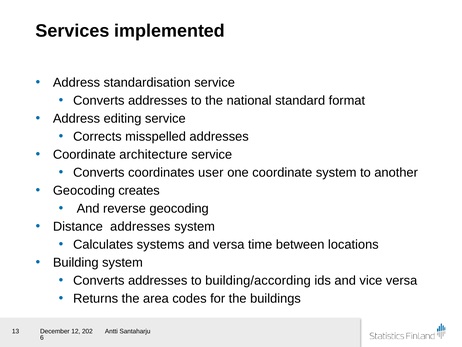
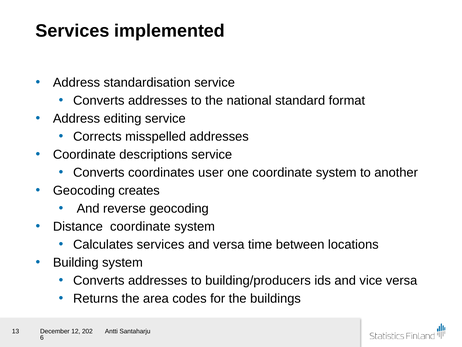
architecture: architecture -> descriptions (154, 154)
Distance addresses: addresses -> coordinate (140, 226)
Calculates systems: systems -> services (161, 244)
building/according: building/according -> building/producers (258, 280)
